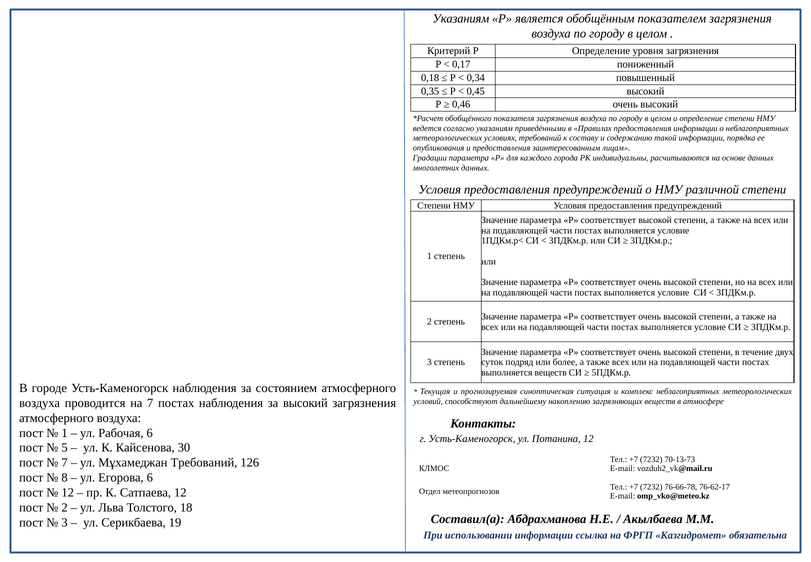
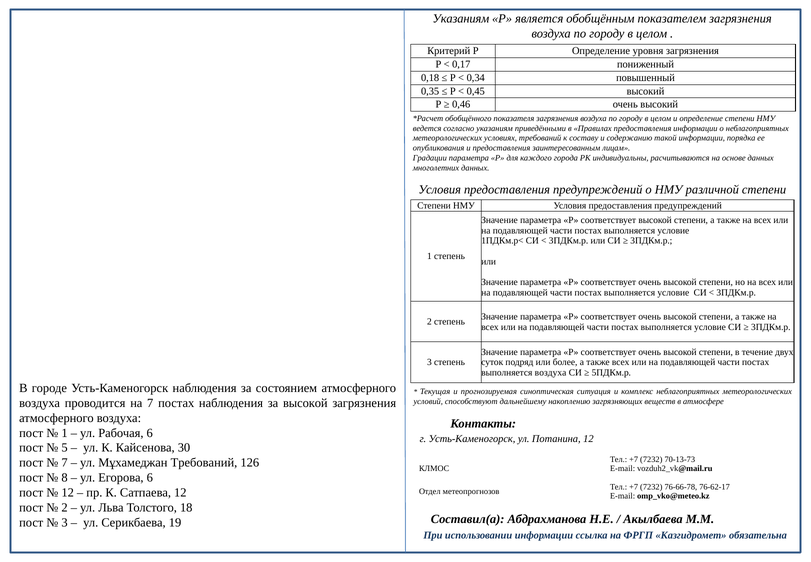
выполняется веществ: веществ -> воздуха (551, 372)
за высокий: высокий -> высокой (305, 403)
